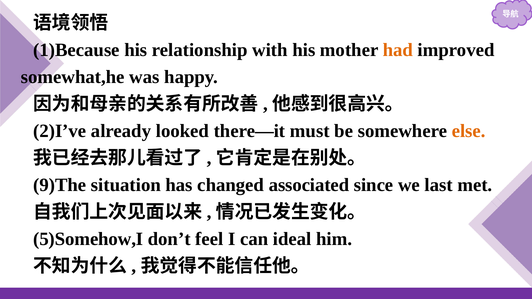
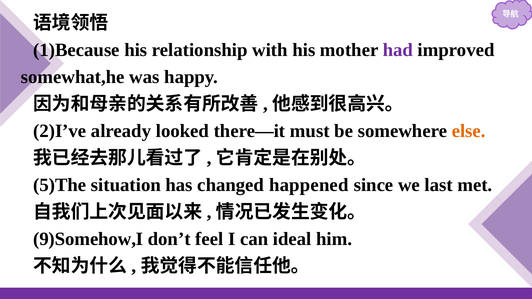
had colour: orange -> purple (398, 50)
9)The: 9)The -> 5)The (60, 185)
associated: associated -> happened (309, 185)
5)Somehow,I: 5)Somehow,I -> 9)Somehow,I (88, 239)
